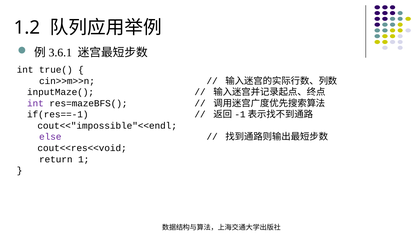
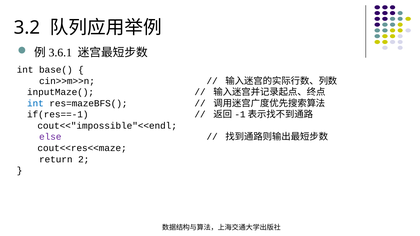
1.2: 1.2 -> 3.2 (27, 28)
true(: true( -> base( (56, 70)
int colour: purple -> blue (35, 103)
cout<<res<<void: cout<<res<<void -> cout<<res<<maze (82, 148)
1: 1 -> 2 (84, 159)
